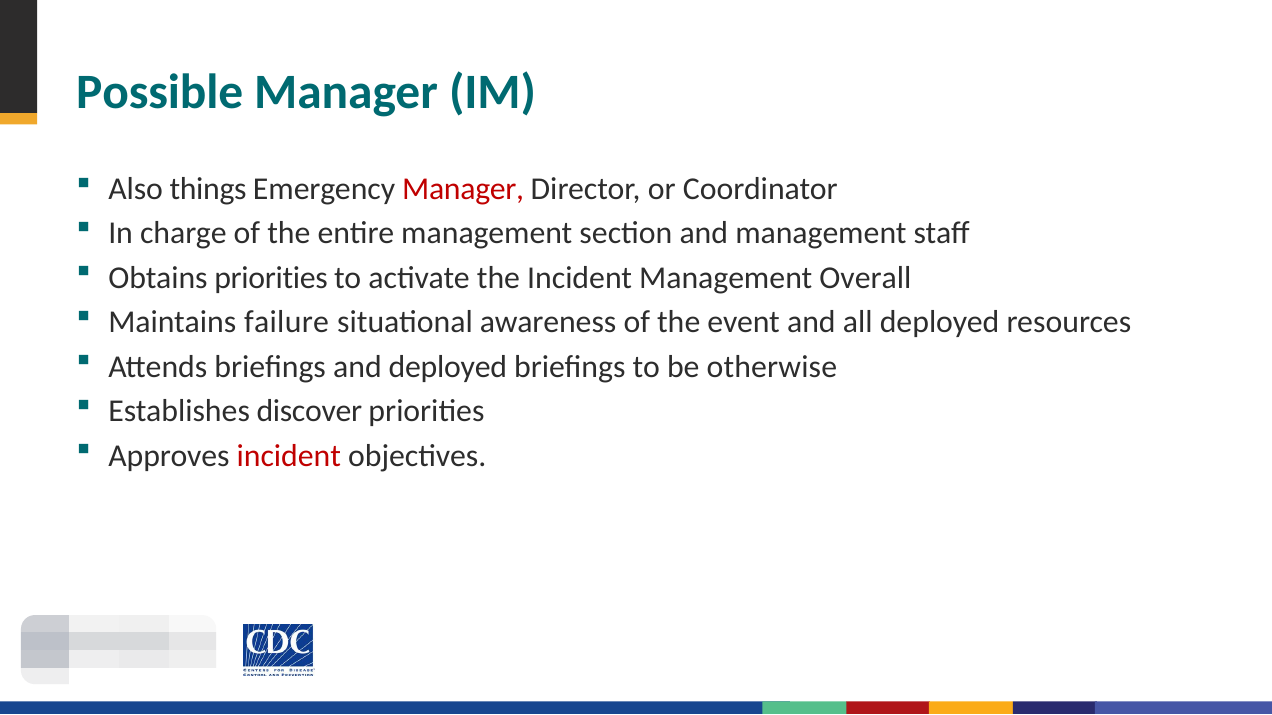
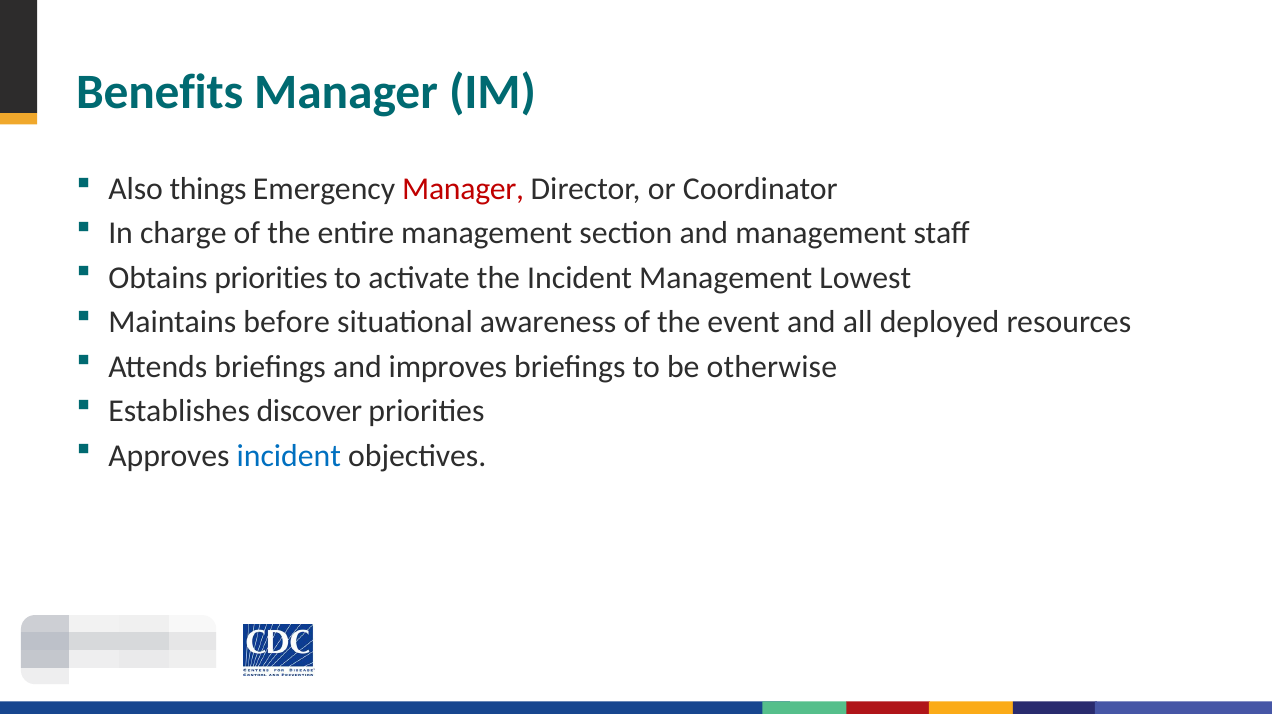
Possible: Possible -> Benefits (160, 92)
Overall: Overall -> Lowest (865, 278)
failure: failure -> before (287, 322)
and deployed: deployed -> improves (448, 367)
incident colour: red -> blue (289, 456)
